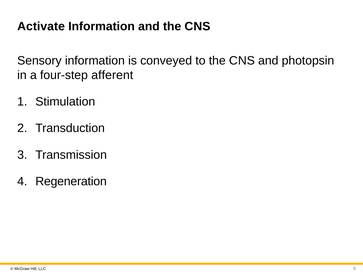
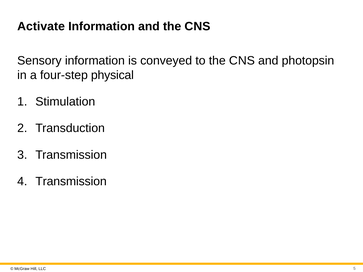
afferent: afferent -> physical (112, 75)
Regeneration: Regeneration -> Transmission (71, 182)
